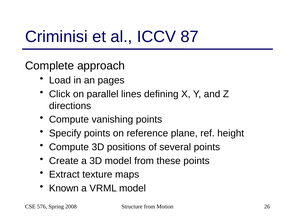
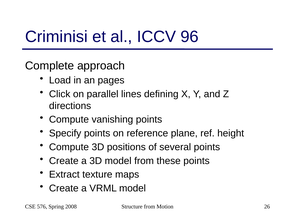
87: 87 -> 96 (190, 37)
Known: Known -> Create (64, 188)
